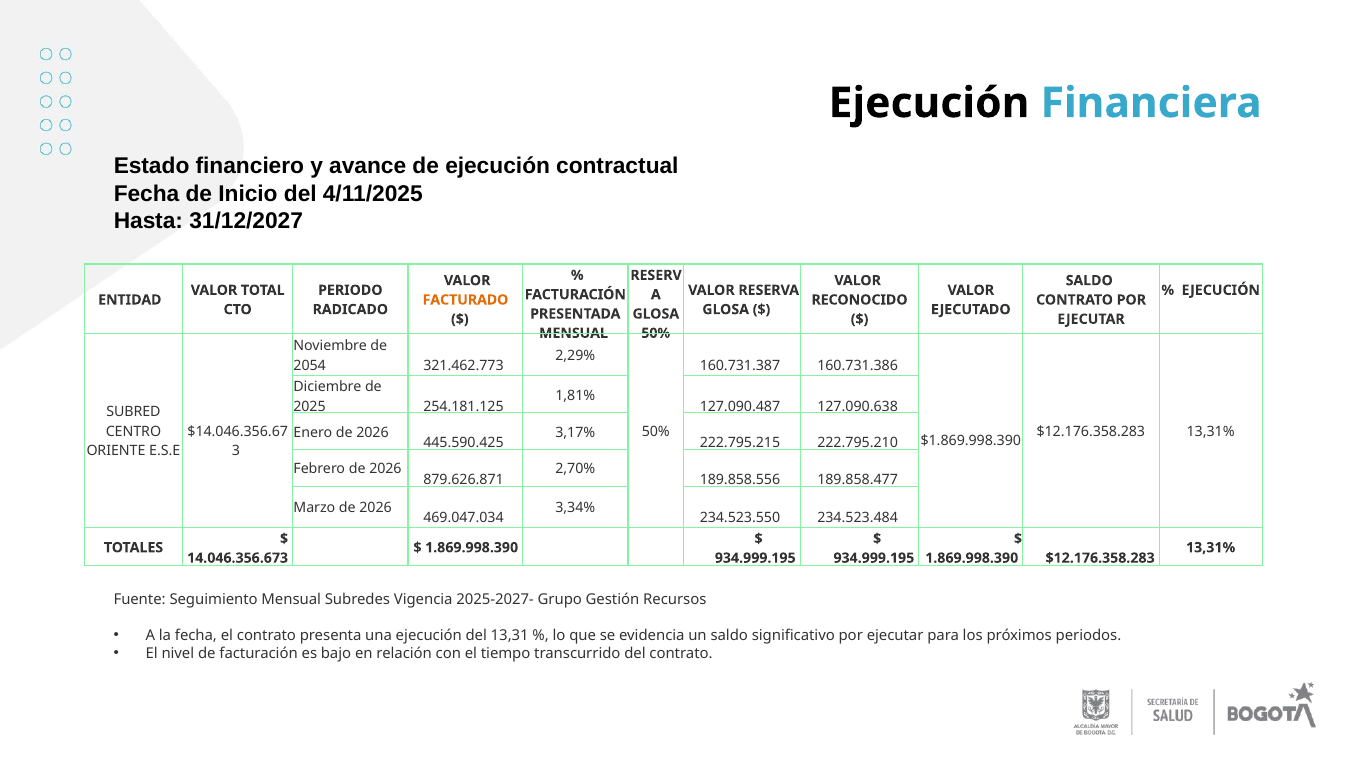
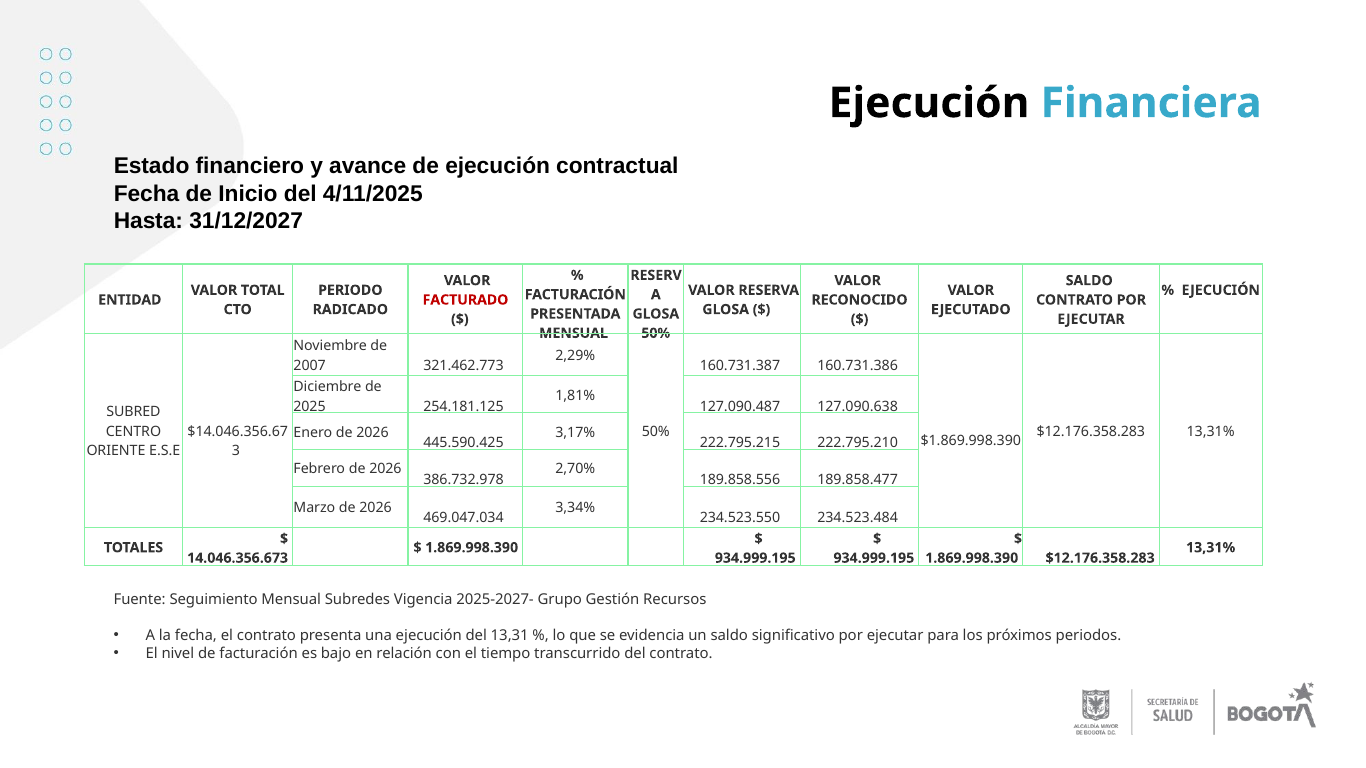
FACTURADO colour: orange -> red (465, 300)
2054: 2054 -> 2007 (310, 366)
879.626.871: 879.626.871 -> 386.732.978 (464, 480)
